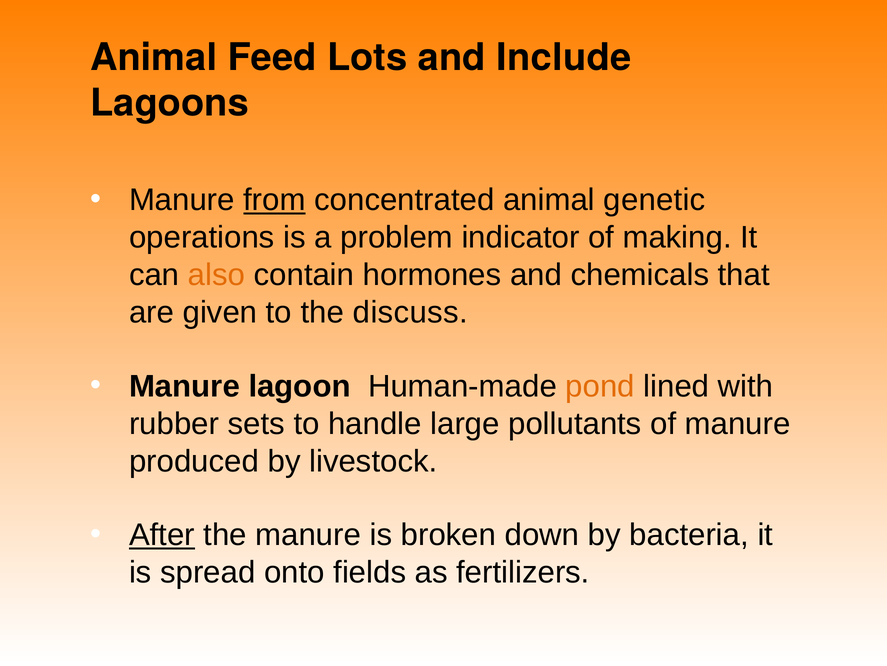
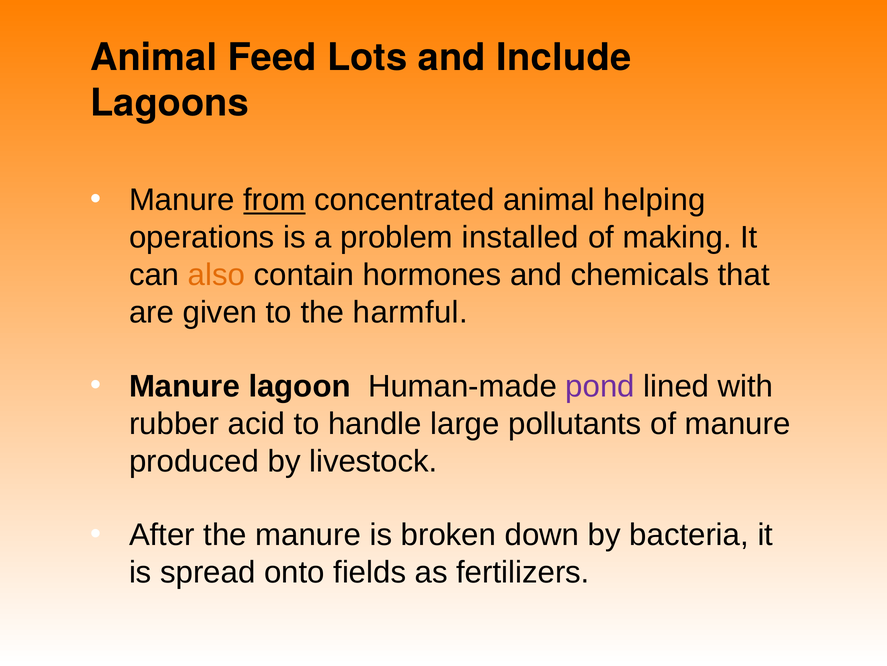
genetic: genetic -> helping (654, 200)
indicator: indicator -> installed (520, 237)
discuss: discuss -> harmful (410, 312)
pond colour: orange -> purple (600, 386)
sets: sets -> acid (256, 423)
After underline: present -> none (162, 534)
